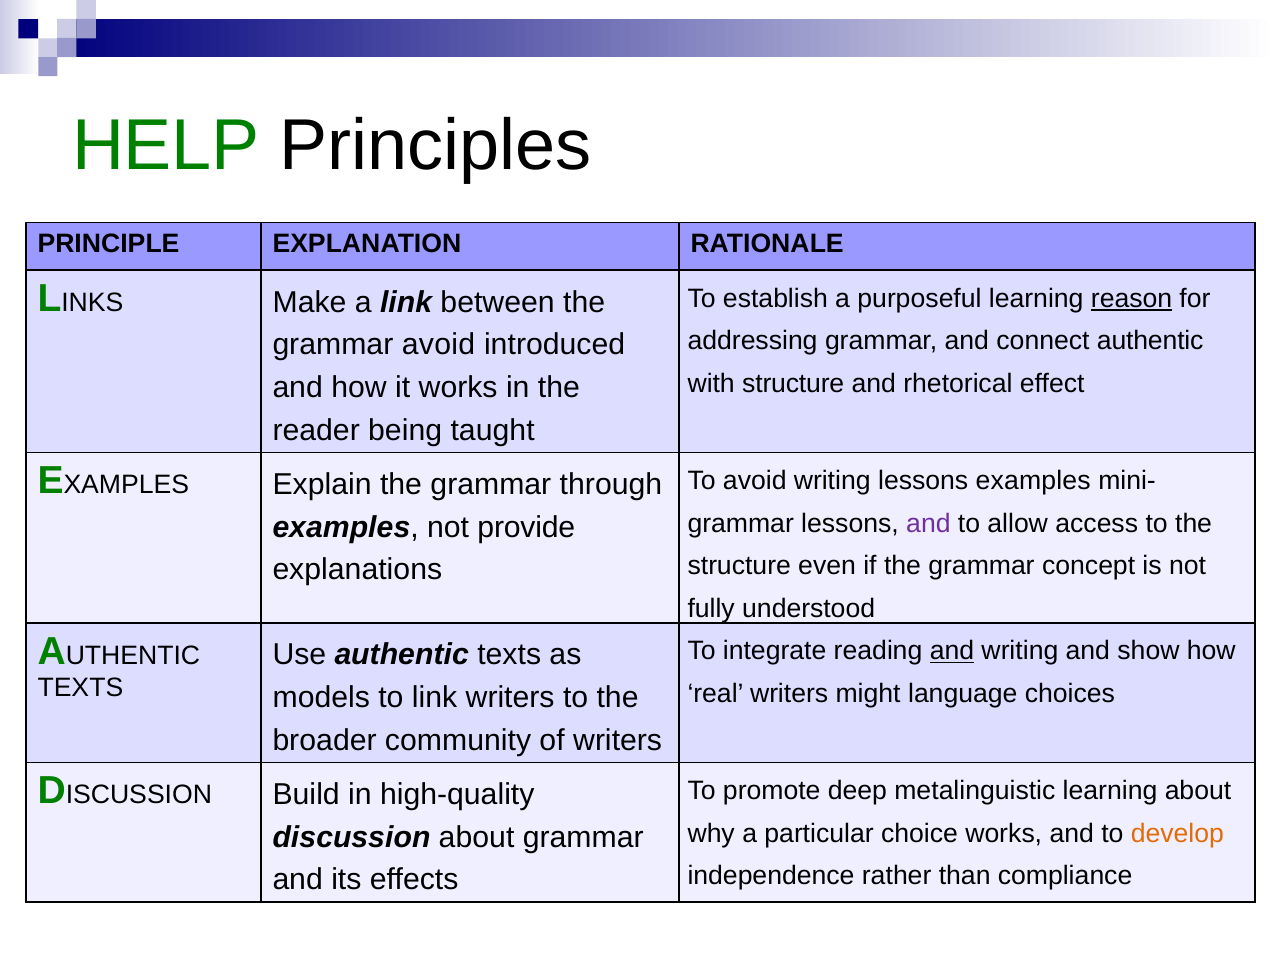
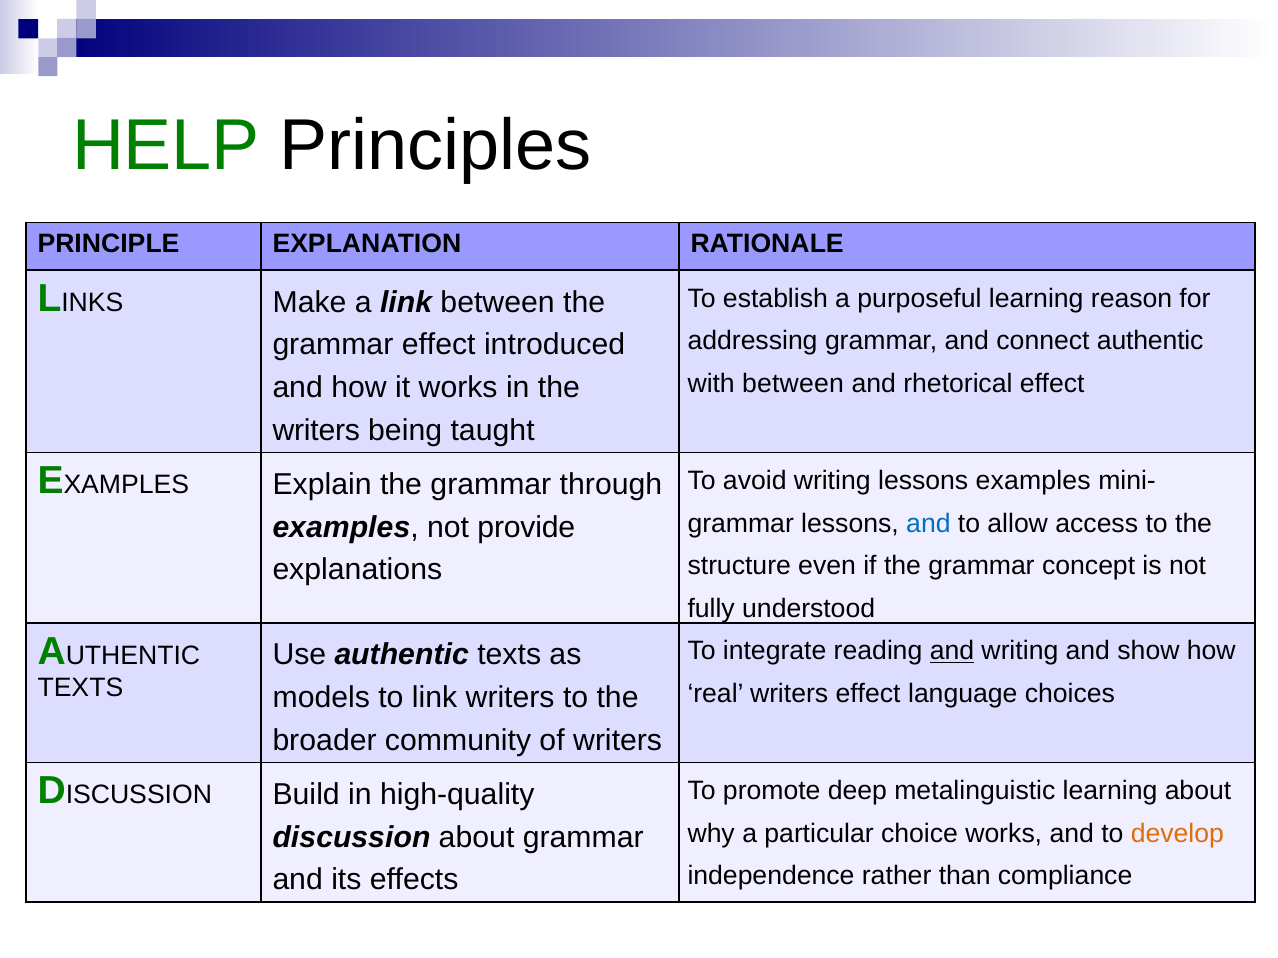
reason underline: present -> none (1132, 299)
grammar avoid: avoid -> effect (439, 345)
with structure: structure -> between (793, 384)
reader: reader -> writers (316, 430)
and colour: purple -> blue (928, 523)
writers might: might -> effect (868, 694)
